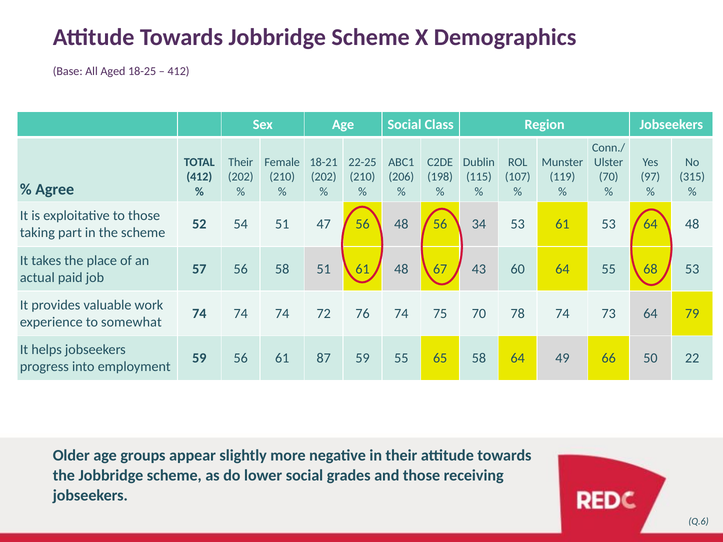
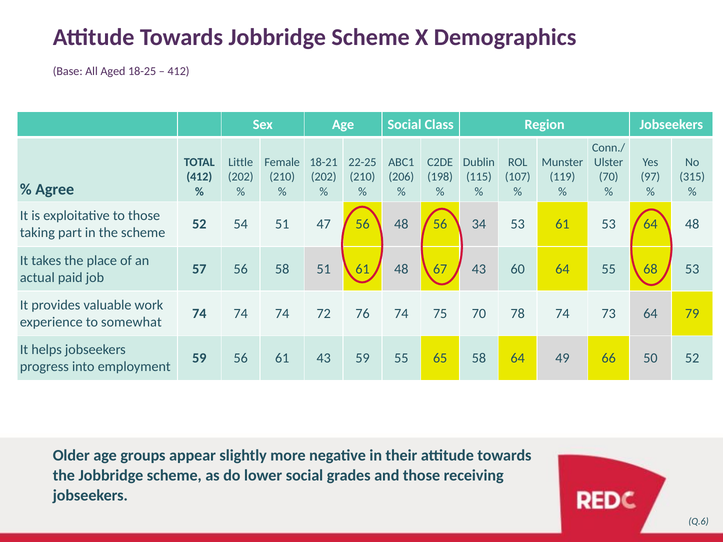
Their: Their -> Little (241, 162)
61 87: 87 -> 43 (324, 358)
50 22: 22 -> 52 (692, 358)
